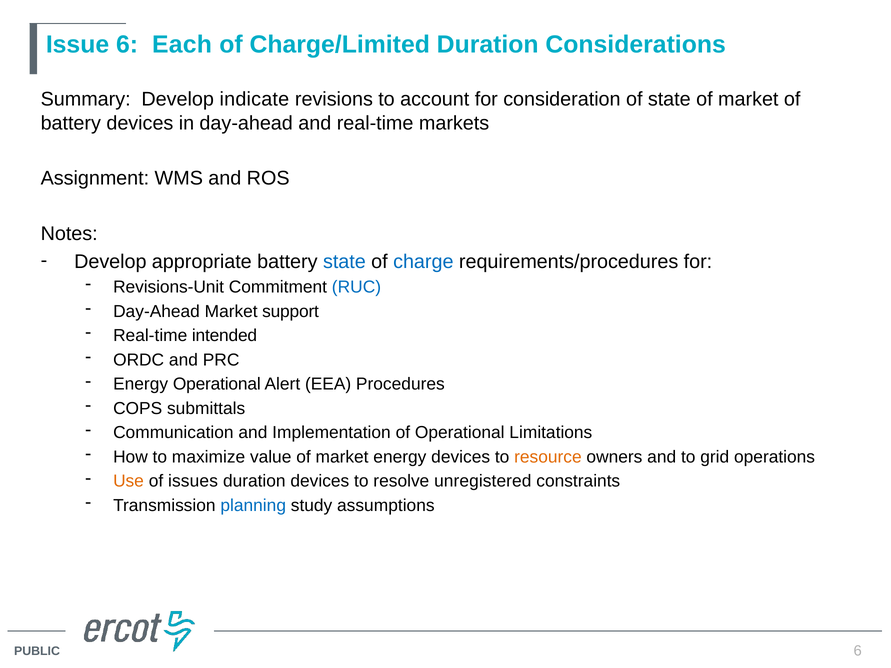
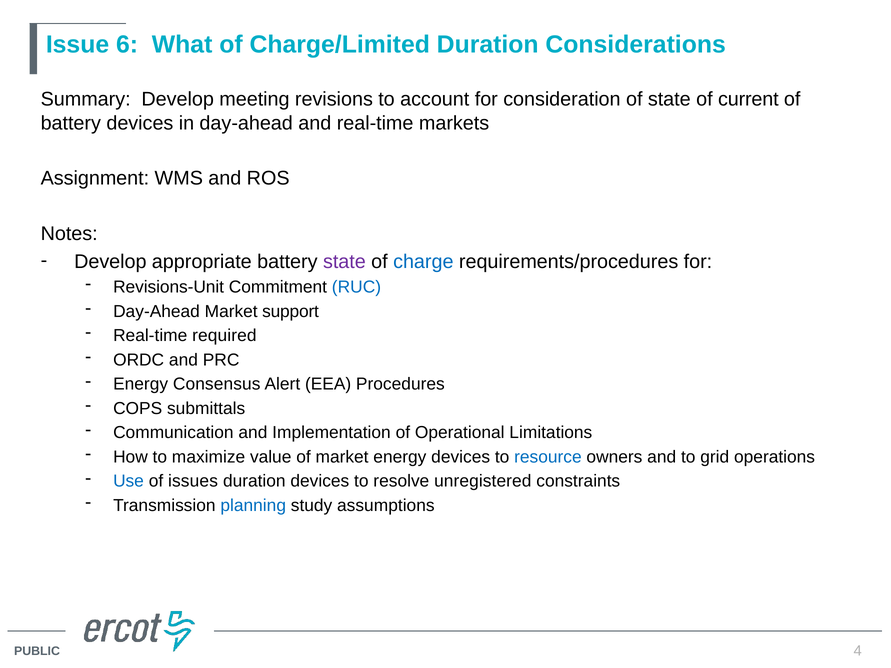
Each: Each -> What (182, 45)
indicate: indicate -> meeting (254, 99)
state of market: market -> current (748, 99)
state colour: blue -> purple (344, 262)
intended: intended -> required (224, 336)
Energy Operational: Operational -> Consensus (217, 384)
resource colour: orange -> blue (548, 457)
Use colour: orange -> blue (129, 481)
6: 6 -> 4 (858, 651)
